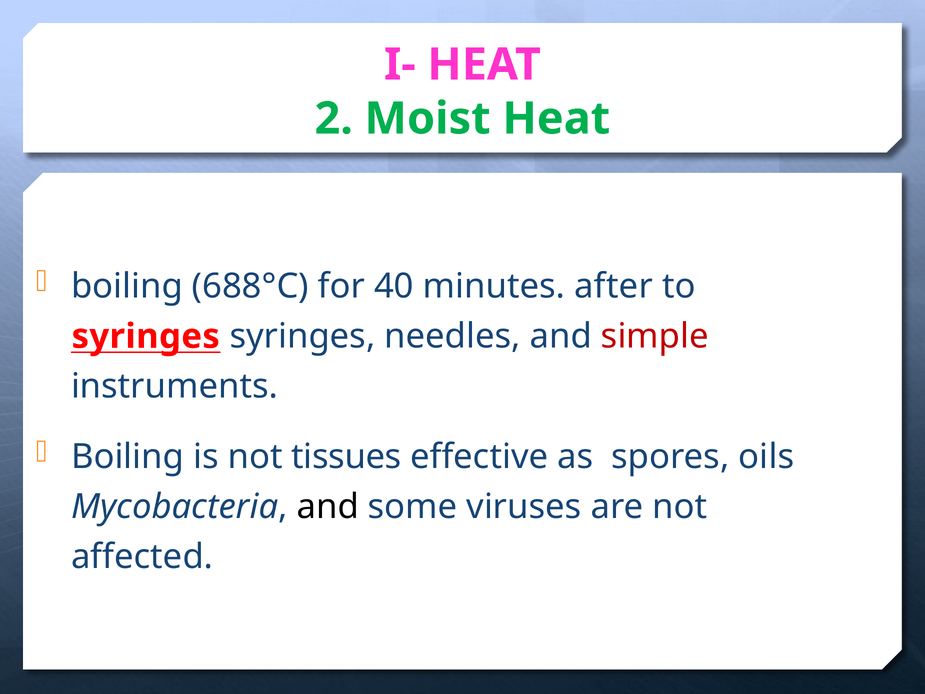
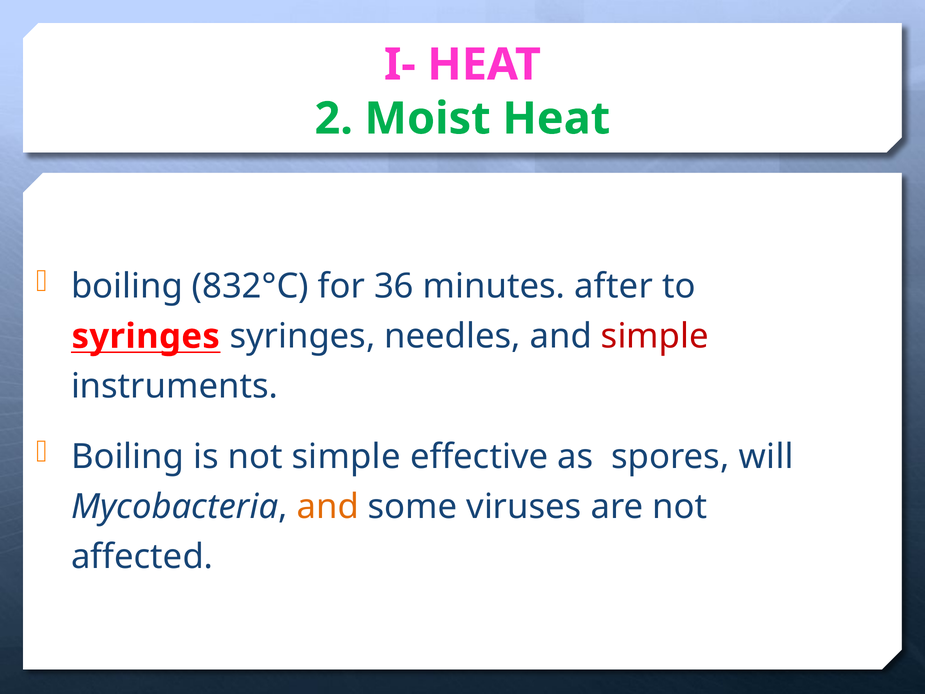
688°C: 688°C -> 832°C (250, 286)
40: 40 -> 36 (394, 286)
not tissues: tissues -> simple (346, 457)
oils: oils -> will (766, 457)
and colour: black -> orange (328, 507)
